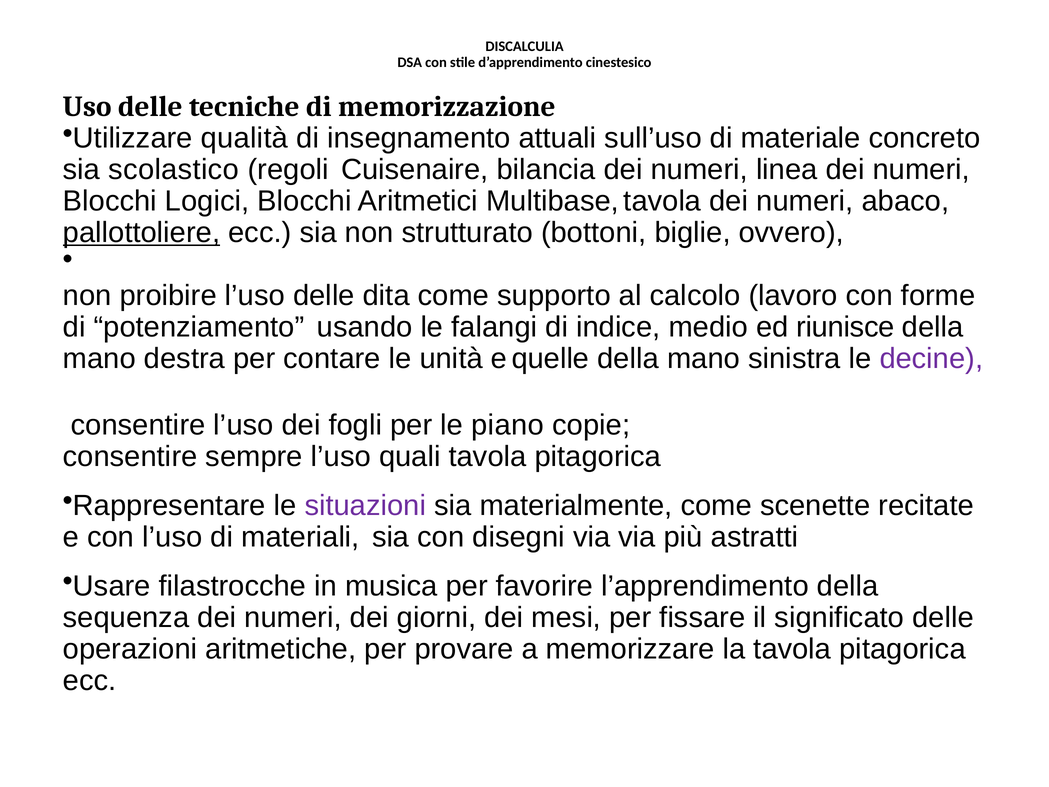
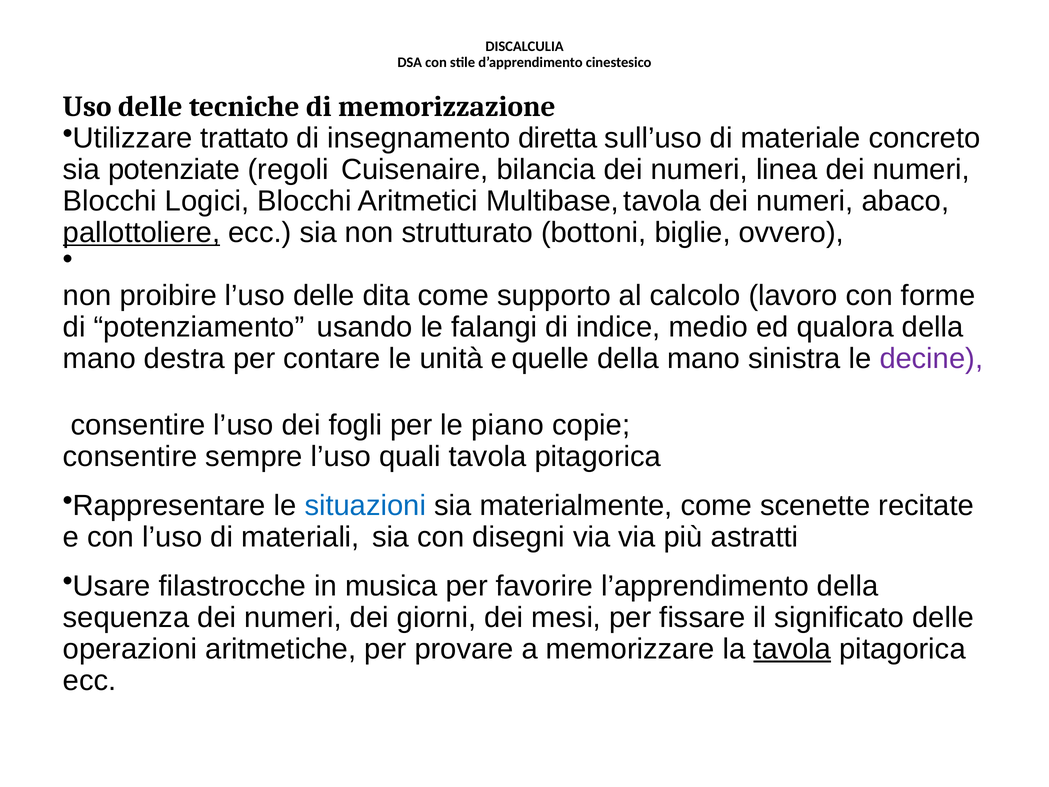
qualità: qualità -> trattato (245, 138)
attuali: attuali -> diretta (558, 138)
scolastico: scolastico -> potenziate (174, 170)
riunisce: riunisce -> qualora (845, 327)
situazioni colour: purple -> blue (365, 505)
tavola underline: none -> present (792, 649)
